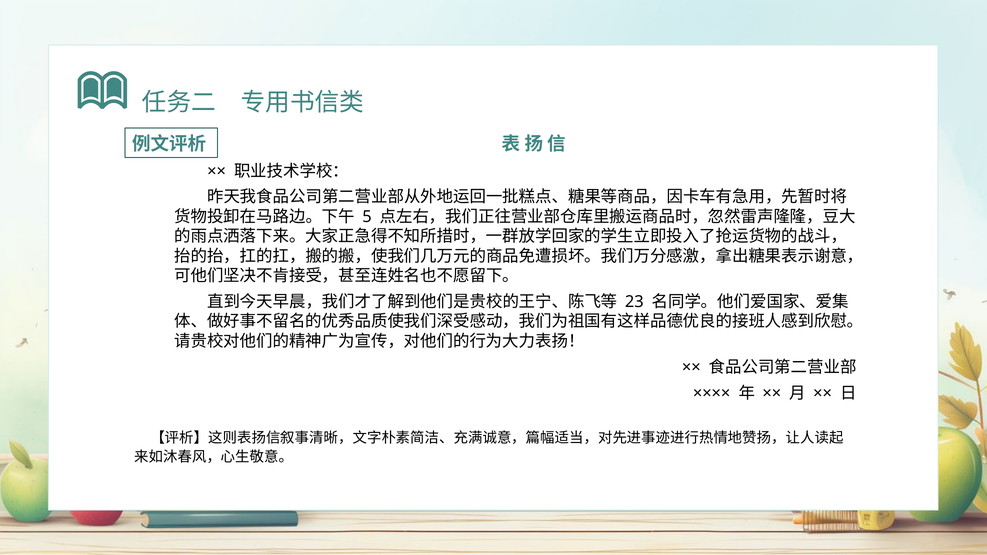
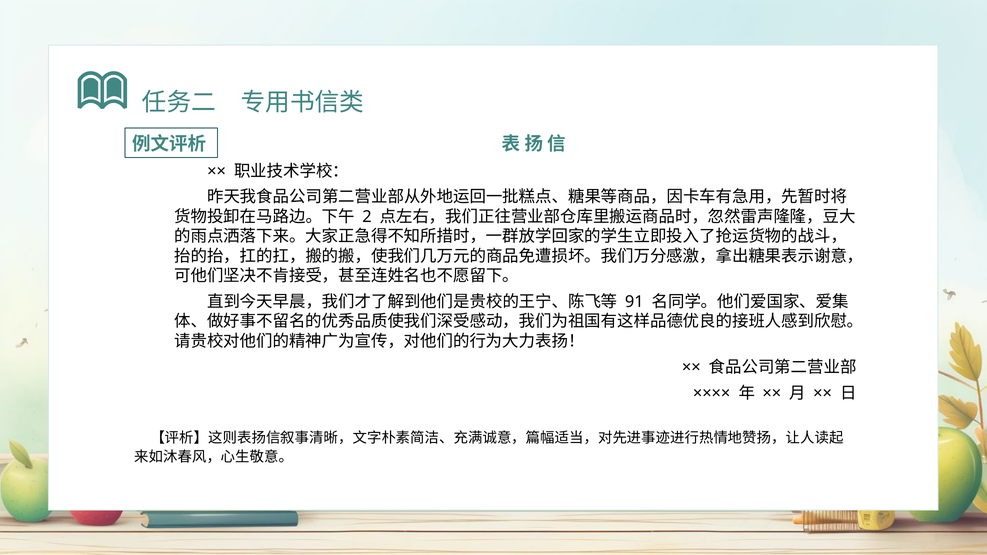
5: 5 -> 2 (367, 217)
23: 23 -> 91 (634, 302)
